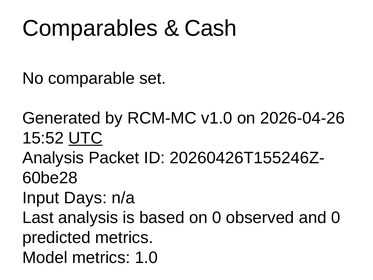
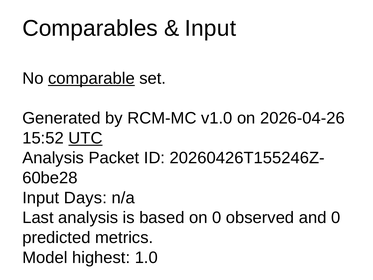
Cash: Cash -> Input (210, 28)
comparable underline: none -> present (91, 78)
Model metrics: metrics -> highest (101, 257)
